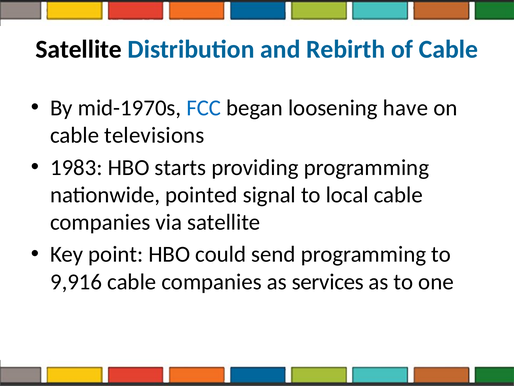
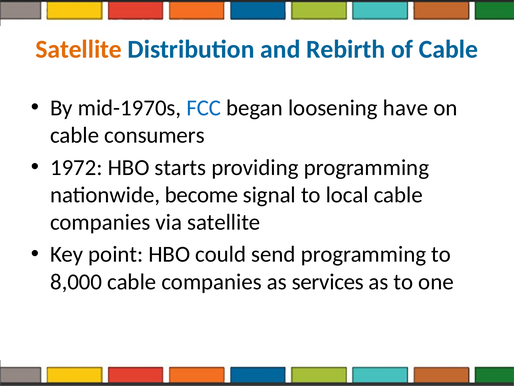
Satellite colour: black -> orange (79, 49)
televisions: televisions -> consumers (154, 135)
1983: 1983 -> 1972 (76, 167)
pointed: pointed -> become (202, 195)
9,916: 9,916 -> 8,000 (76, 281)
